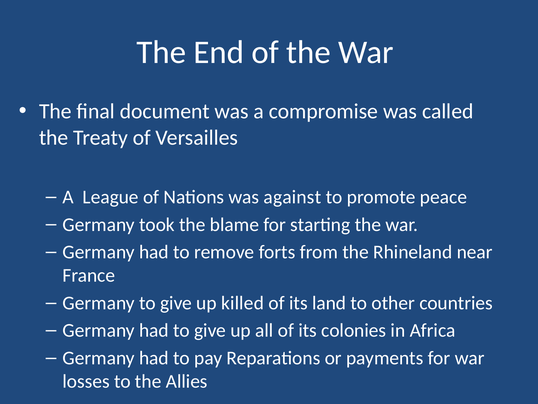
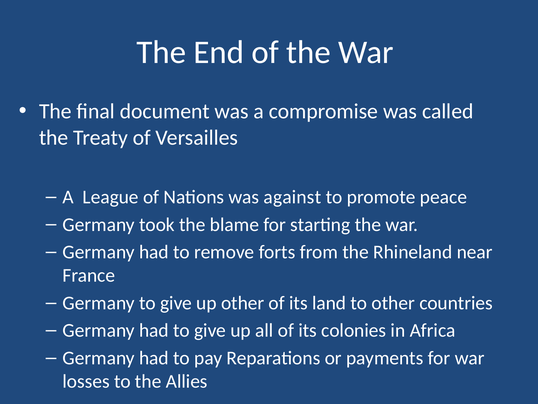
up killed: killed -> other (243, 303)
